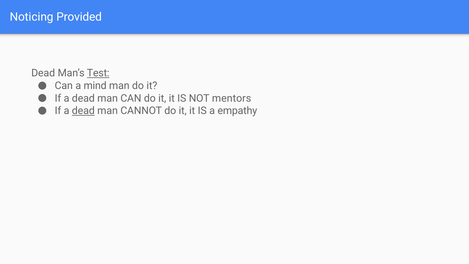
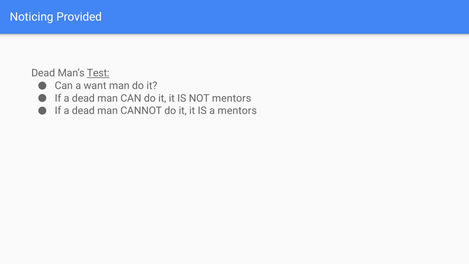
mind: mind -> want (95, 86)
dead underline: present -> none (83, 111)
a empathy: empathy -> mentors (237, 111)
